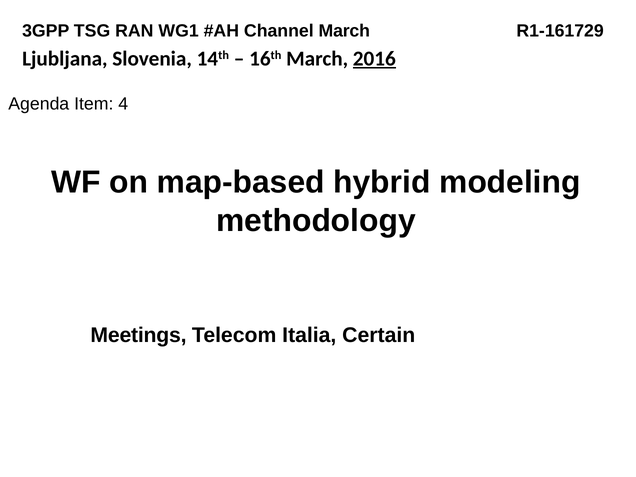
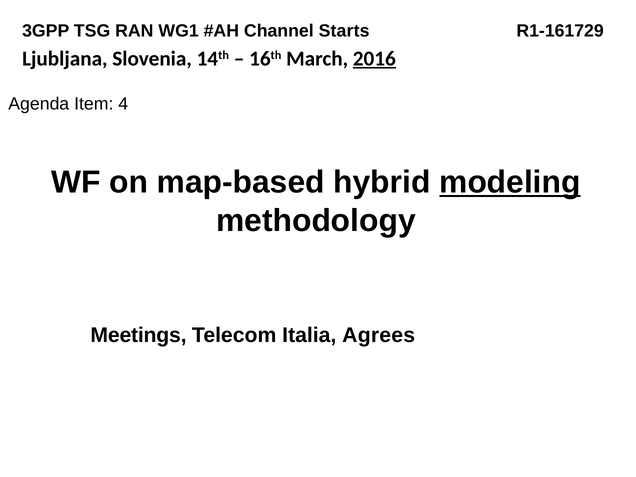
Channel March: March -> Starts (344, 31)
modeling underline: none -> present (510, 182)
Certain: Certain -> Agrees (379, 335)
